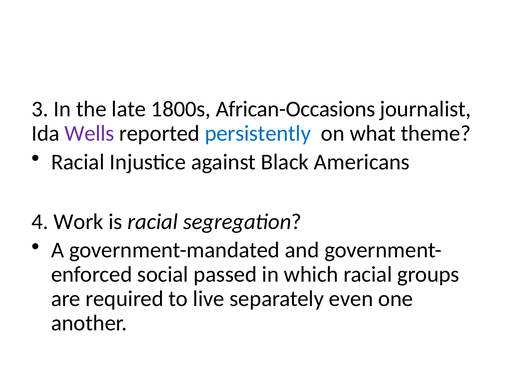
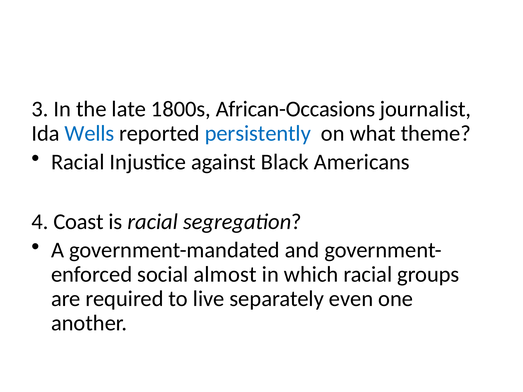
Wells colour: purple -> blue (89, 134)
Work: Work -> Coast (79, 222)
passed: passed -> almost (225, 275)
